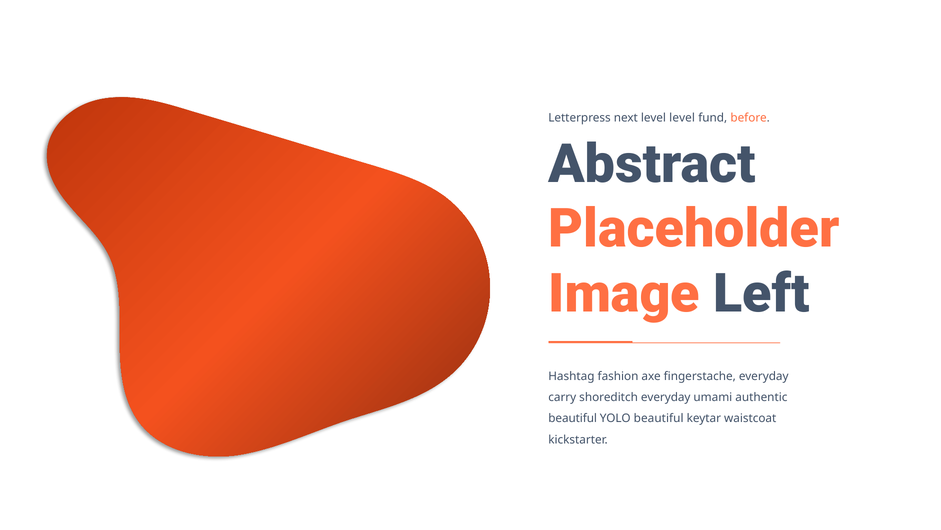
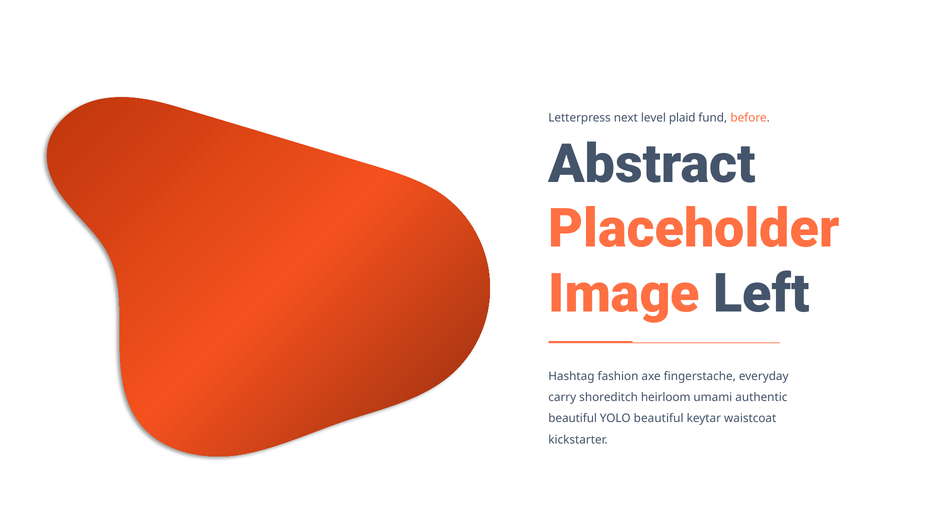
level level: level -> plaid (682, 118)
shoreditch everyday: everyday -> heirloom (666, 397)
